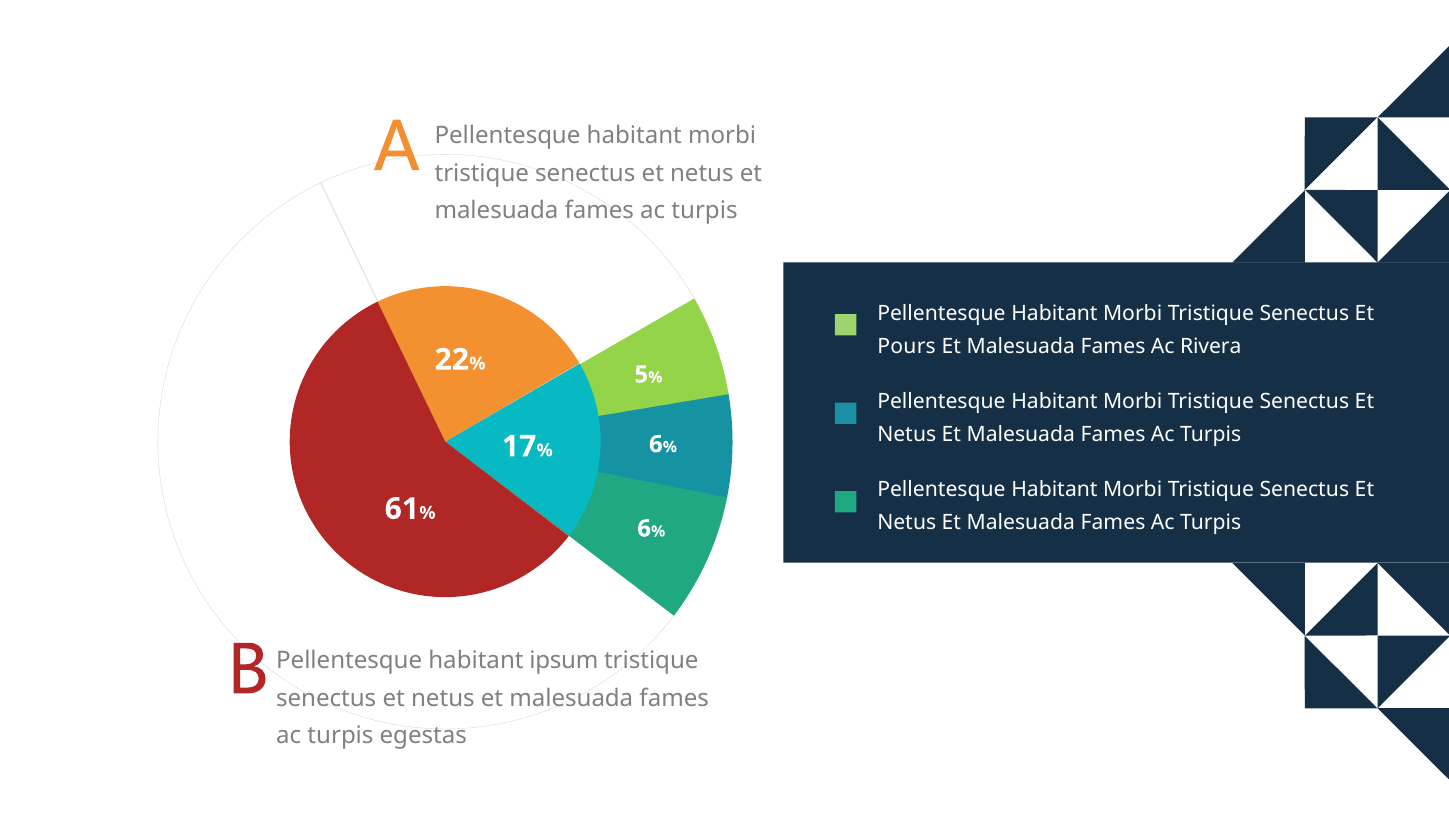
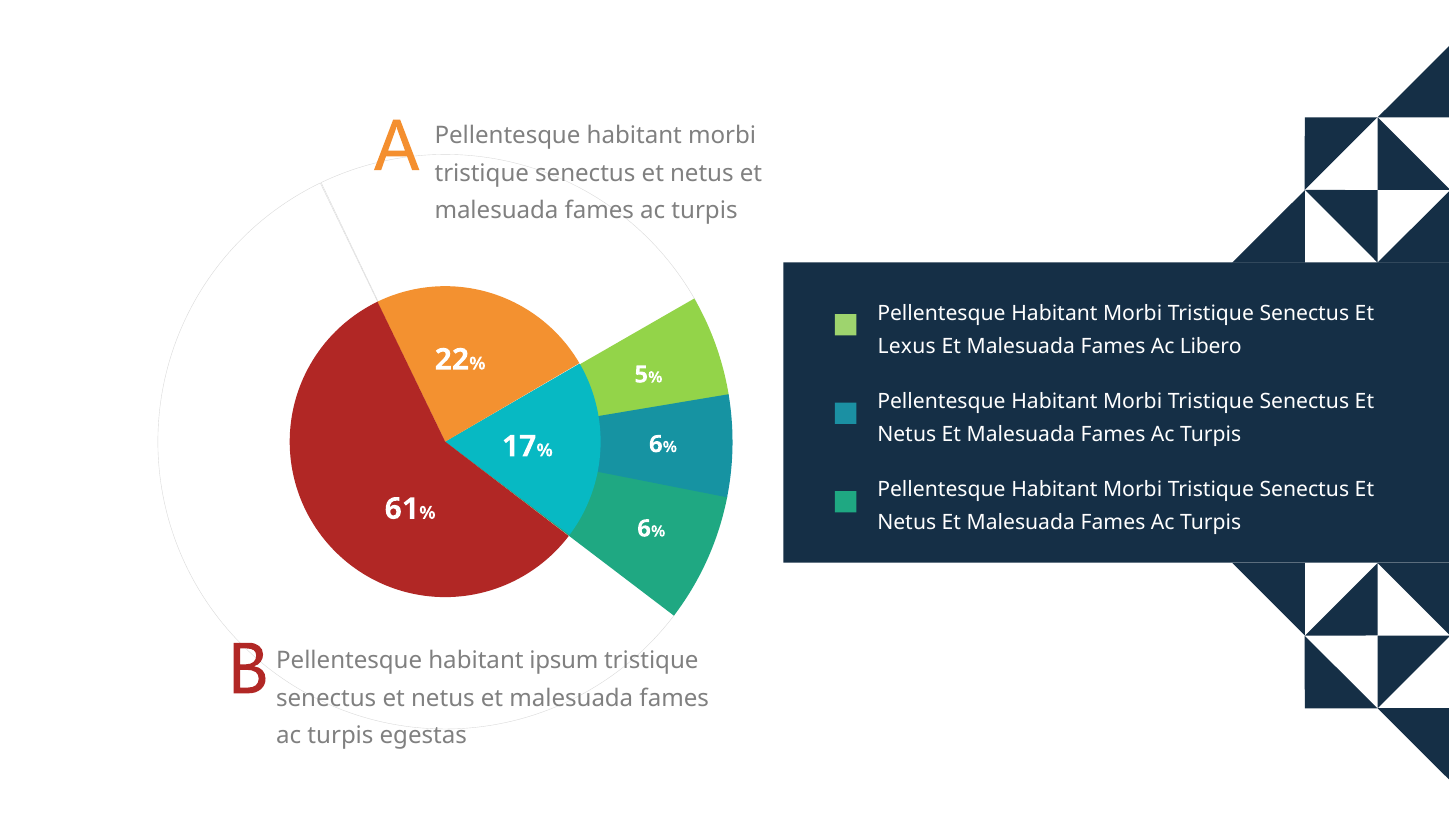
Pours: Pours -> Lexus (907, 346)
Rivera: Rivera -> Libero (1211, 346)
